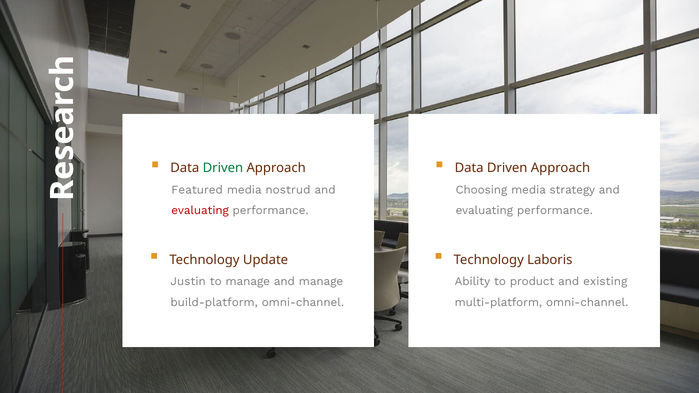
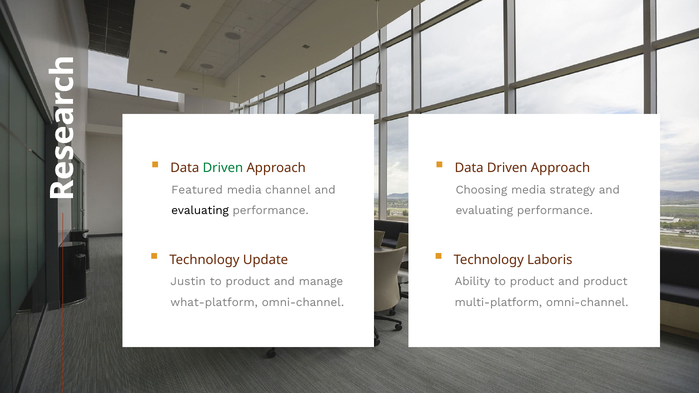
nostrud: nostrud -> channel (288, 190)
evaluating colour: red -> black (200, 211)
manage: manage -> product (248, 282)
and existing: existing -> product (605, 282)
build-platform: build-platform -> what-platform (214, 303)
